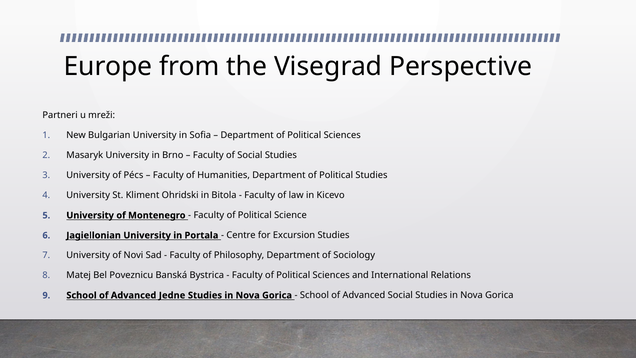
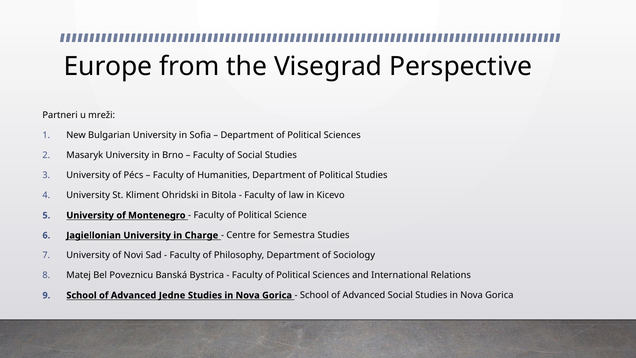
Portala: Portala -> Charge (201, 235)
Excursion: Excursion -> Semestra (294, 235)
